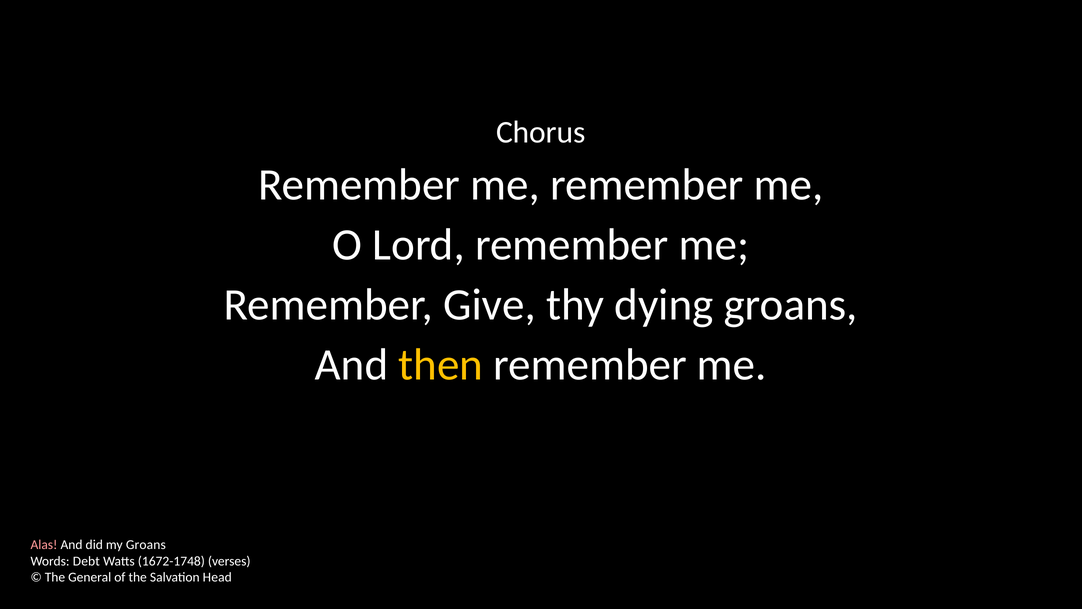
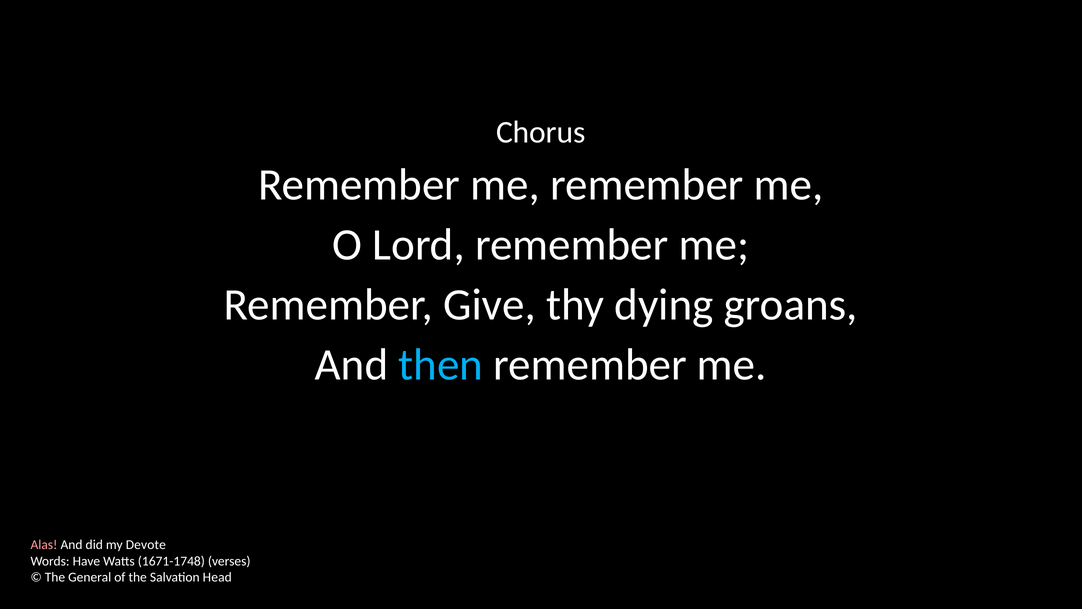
then colour: yellow -> light blue (441, 365)
my Groans: Groans -> Devote (146, 545)
Debt: Debt -> Have (86, 561)
1672-1748: 1672-1748 -> 1671-1748 (171, 561)
